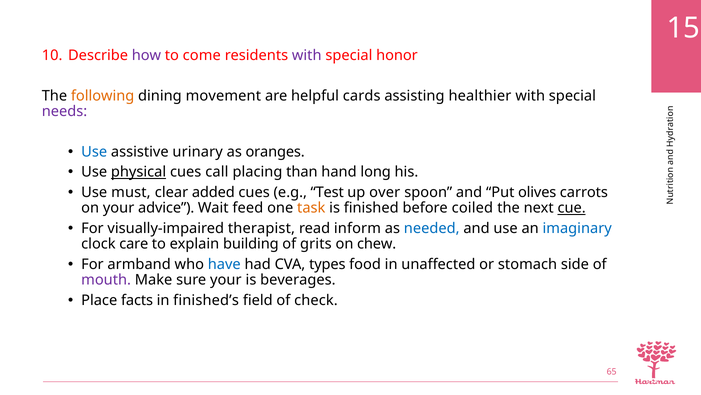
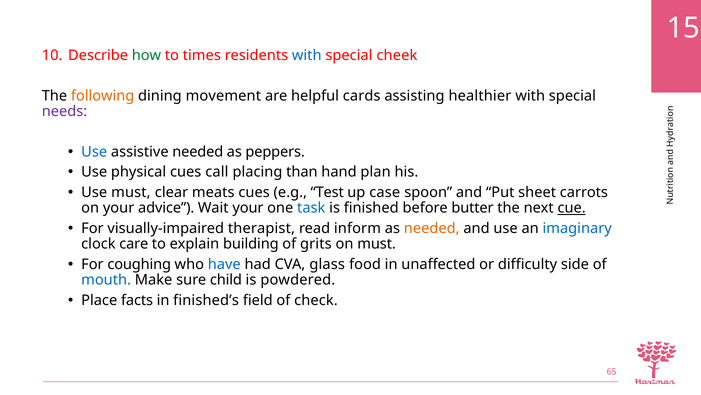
how colour: purple -> green (146, 55)
come: come -> times (202, 55)
with colour: purple -> blue (307, 55)
honor: honor -> cheek (397, 55)
assistive urinary: urinary -> needed (198, 152)
oranges: oranges -> peppers (275, 152)
physical underline: present -> none (139, 172)
long: long -> plan (376, 172)
added: added -> meats (213, 192)
over: over -> case (385, 192)
olives: olives -> sheet (537, 192)
Wait feed: feed -> your (248, 208)
task colour: orange -> blue (311, 208)
coiled: coiled -> butter (473, 208)
needed colour: blue -> orange (432, 228)
on chew: chew -> must (377, 244)
armband: armband -> coughing (139, 264)
types: types -> glass (327, 264)
stomach: stomach -> difficulty (528, 264)
mouth colour: purple -> blue (106, 280)
sure your: your -> child (226, 280)
beverages: beverages -> powdered (298, 280)
